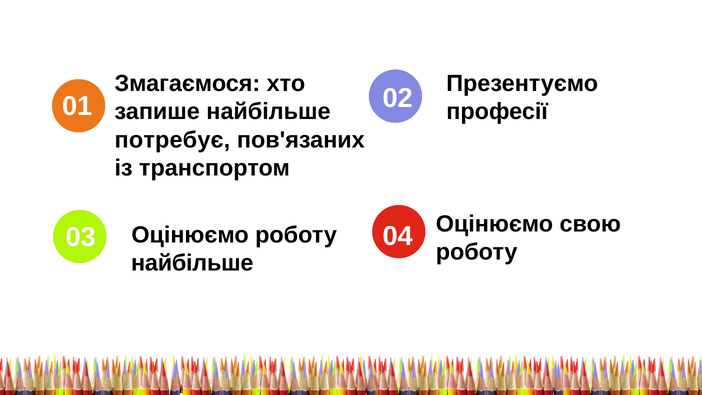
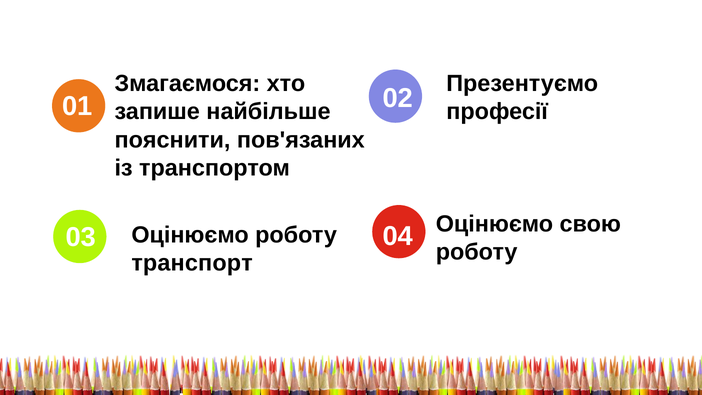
потребує: потребує -> пояснити (172, 140)
найбільше: найбільше -> транспорт (192, 263)
